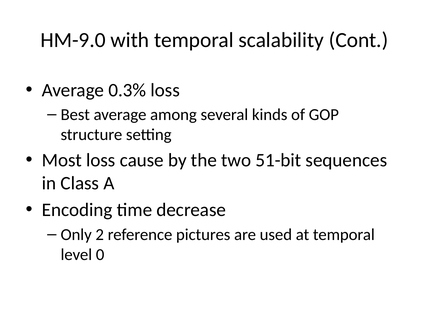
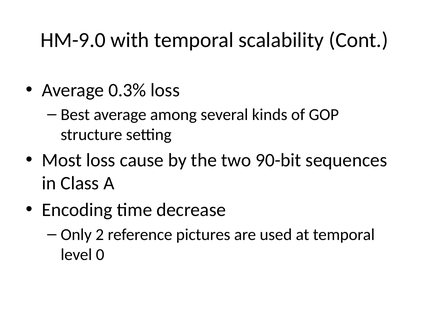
51-bit: 51-bit -> 90-bit (278, 160)
